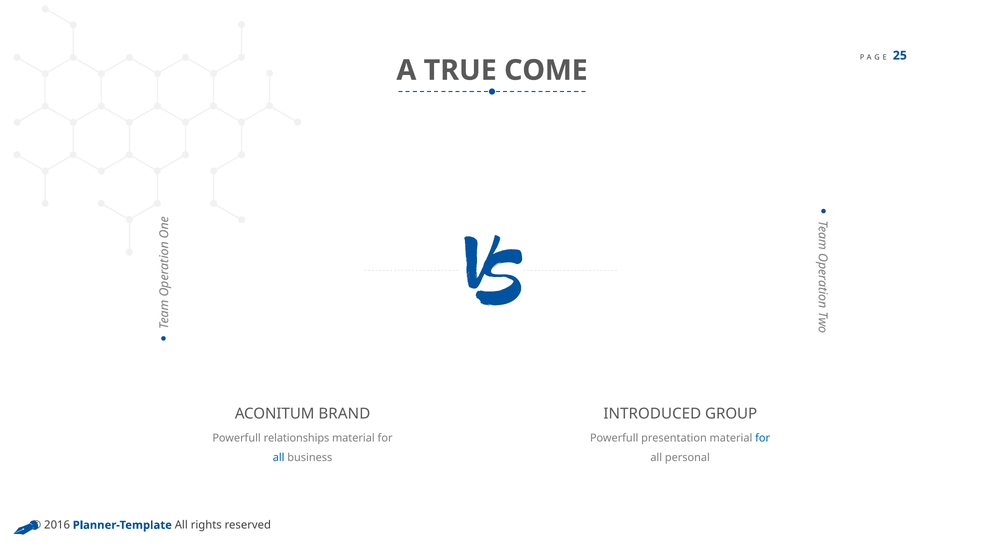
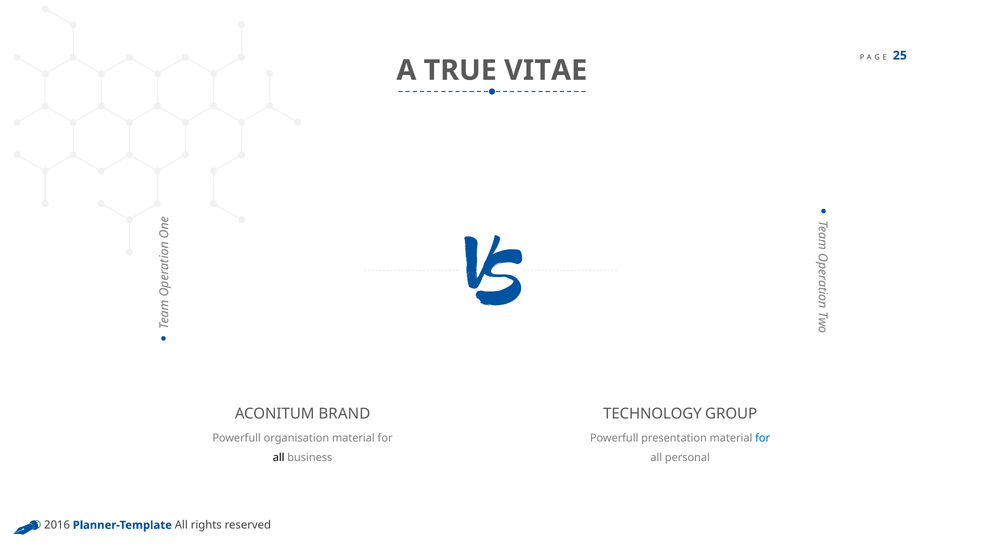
COME: COME -> VITAE (546, 70)
INTRODUCED: INTRODUCED -> TECHNOLOGY (652, 413)
relationships: relationships -> organisation (296, 437)
all colour: blue -> black (279, 457)
